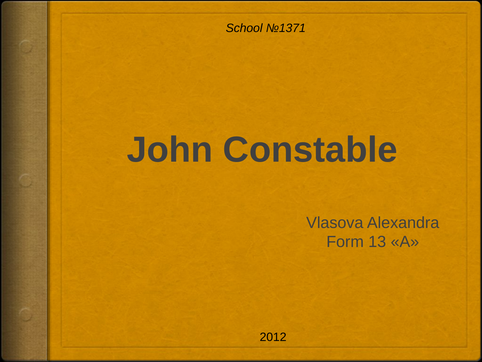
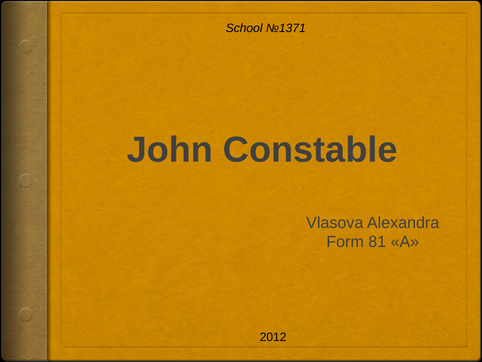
13: 13 -> 81 (377, 242)
